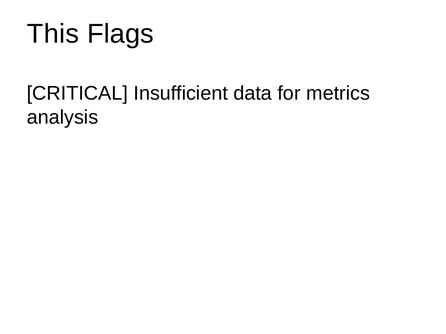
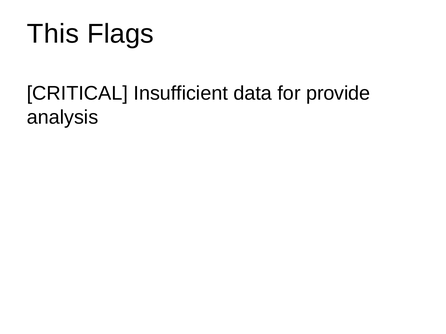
metrics: metrics -> provide (338, 94)
